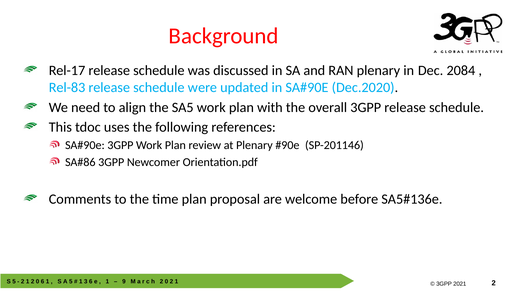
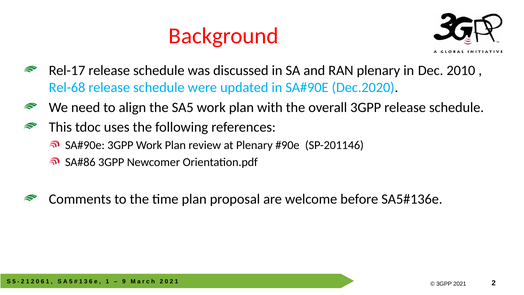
2084: 2084 -> 2010 (461, 70)
Rel-83: Rel-83 -> Rel-68 (67, 87)
